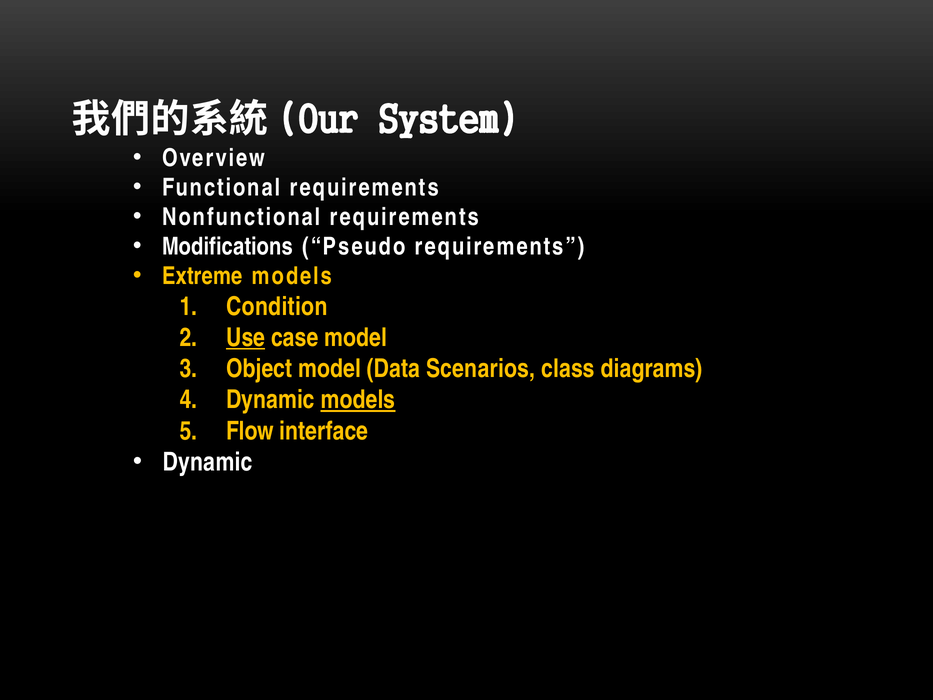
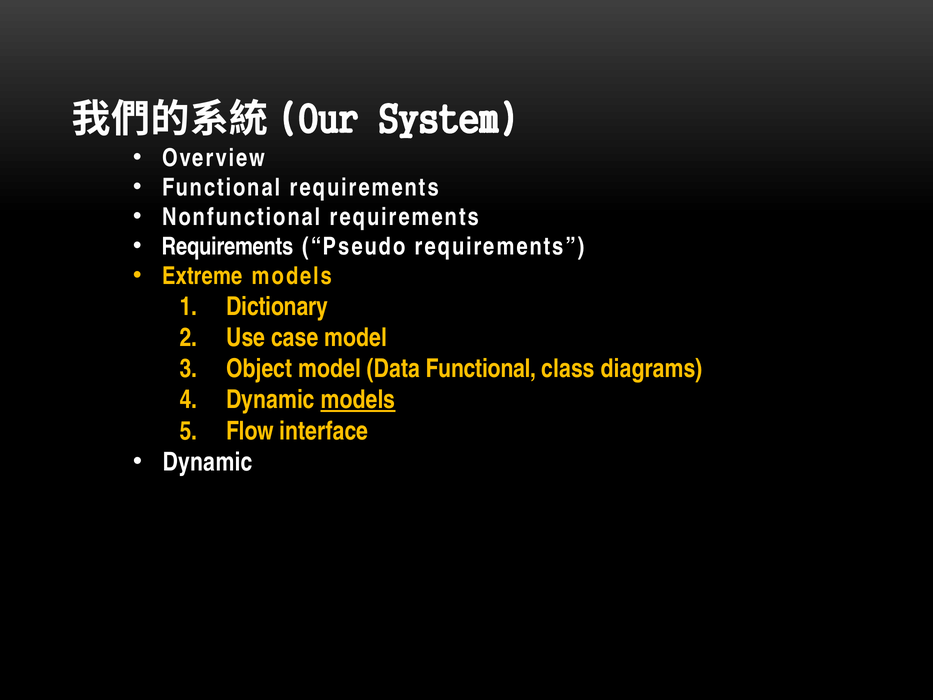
Modifications: Modifications -> Requirements (228, 246)
Condition: Condition -> Dictionary (277, 306)
Use underline: present -> none (246, 337)
Data Scenarios: Scenarios -> Functional (481, 369)
